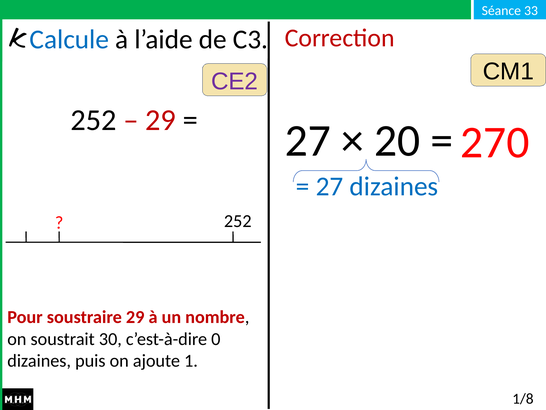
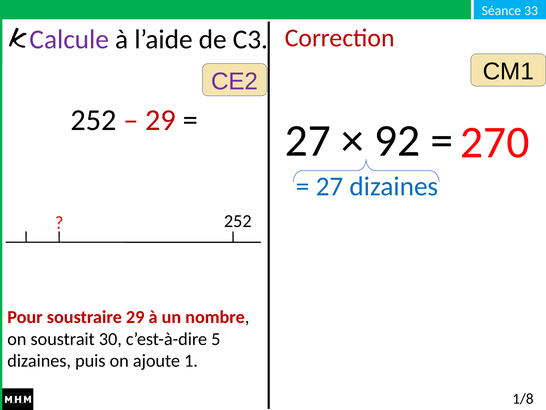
Calcule colour: blue -> purple (69, 39)
20: 20 -> 92 (397, 141)
0: 0 -> 5 (216, 339)
